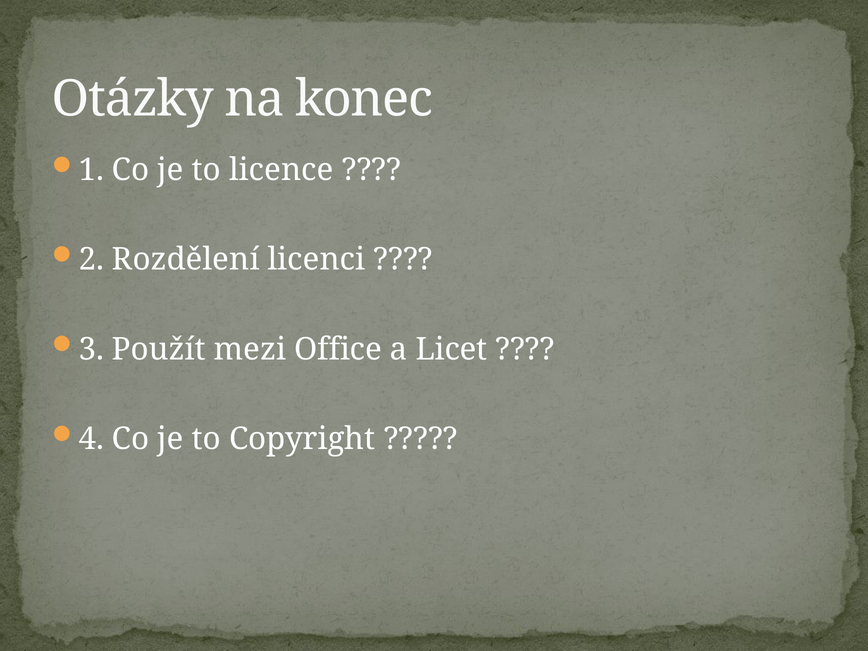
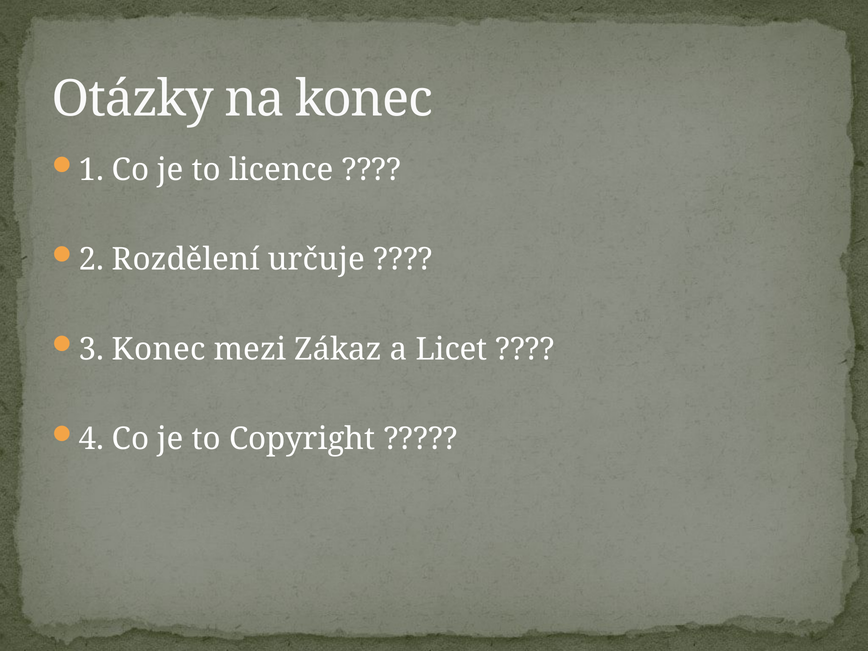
licenci: licenci -> určuje (316, 260)
3 Použít: Použít -> Konec (159, 349)
Office: Office -> Zákaz (338, 349)
